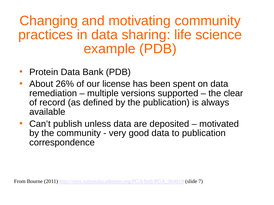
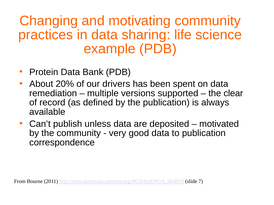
26%: 26% -> 20% (65, 84)
license: license -> drivers (116, 84)
